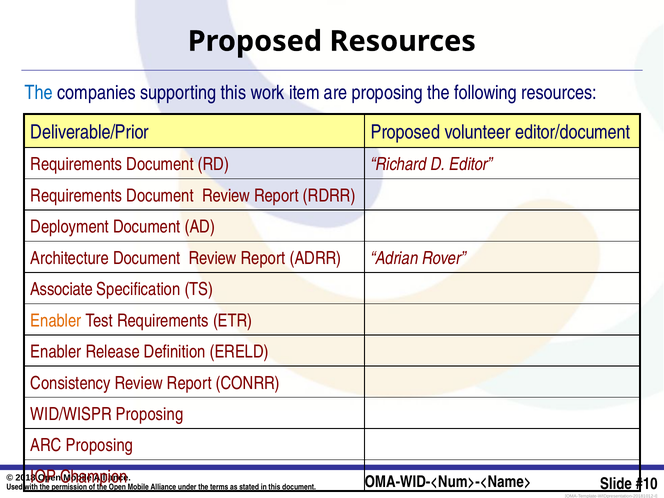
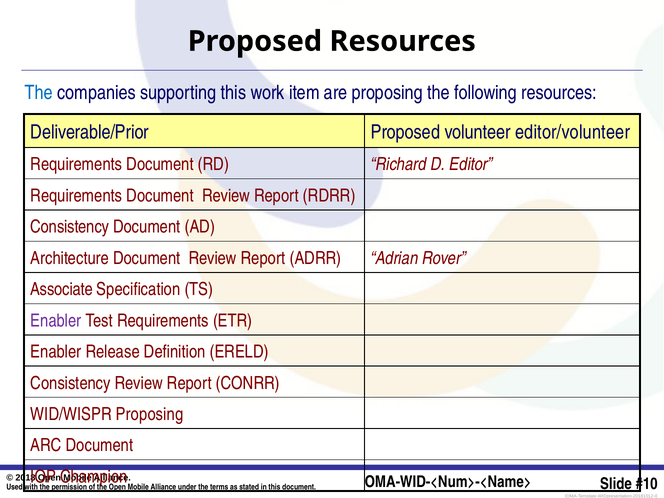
editor/document: editor/document -> editor/volunteer (573, 132)
Deployment: Deployment -> Consistency (70, 227)
Enabler colour: orange -> purple (56, 321)
ARC Proposing: Proposing -> Document (99, 445)
